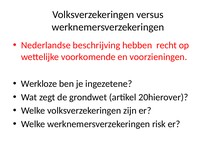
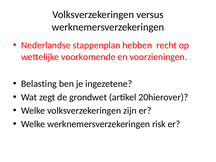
beschrijving: beschrijving -> stappenplan (97, 45)
Werkloze: Werkloze -> Belasting (39, 84)
